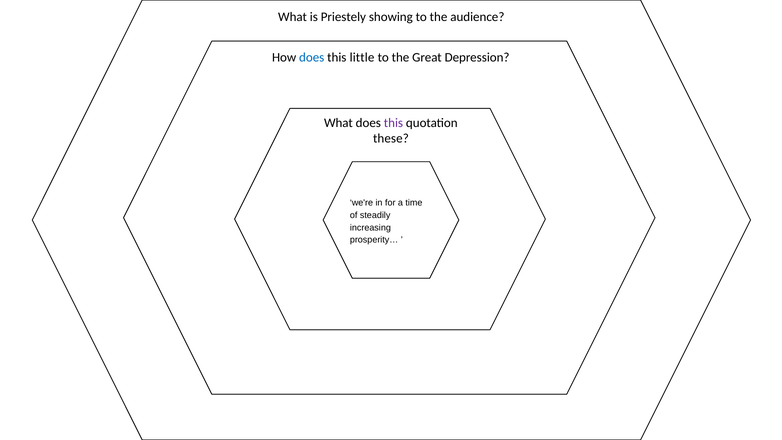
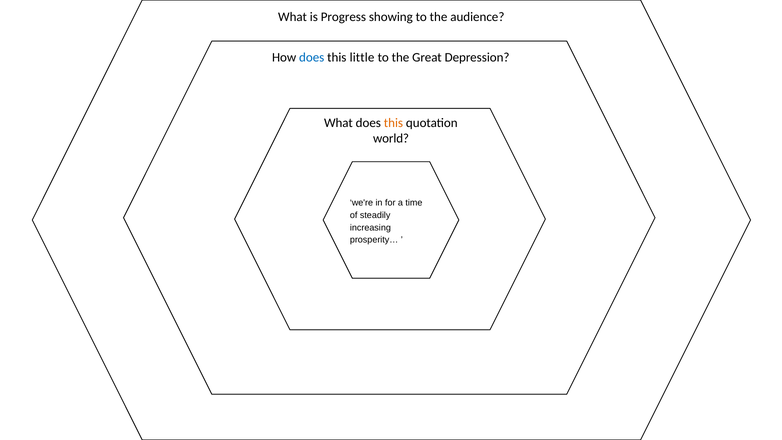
Priestely: Priestely -> Progress (343, 17)
this colour: purple -> orange (393, 123)
these: these -> world (391, 138)
